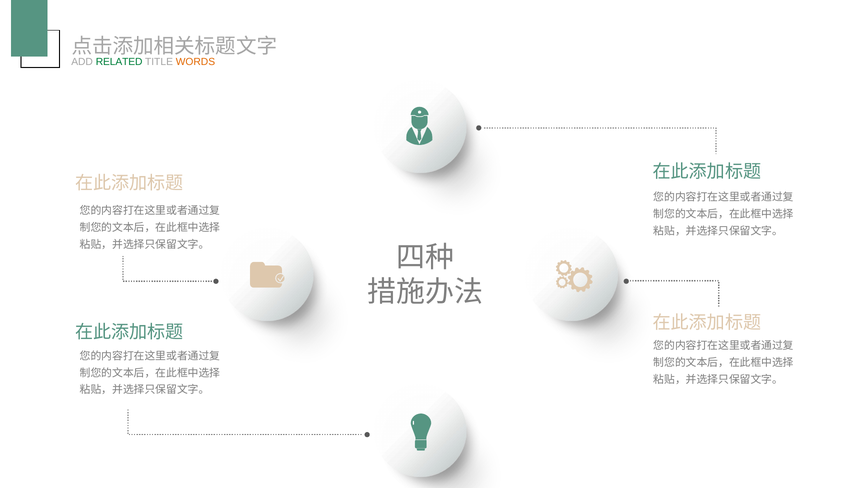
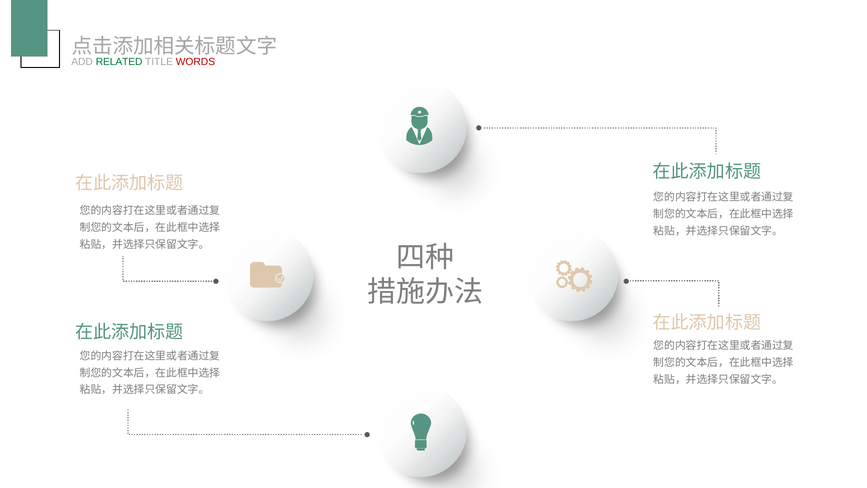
WORDS colour: orange -> red (195, 62)
